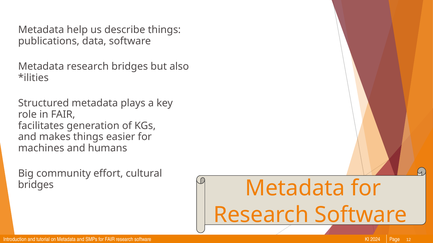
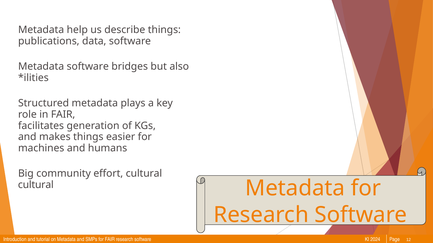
Metadata research: research -> software (88, 67)
bridges: bridges -> cultural (36, 185)
